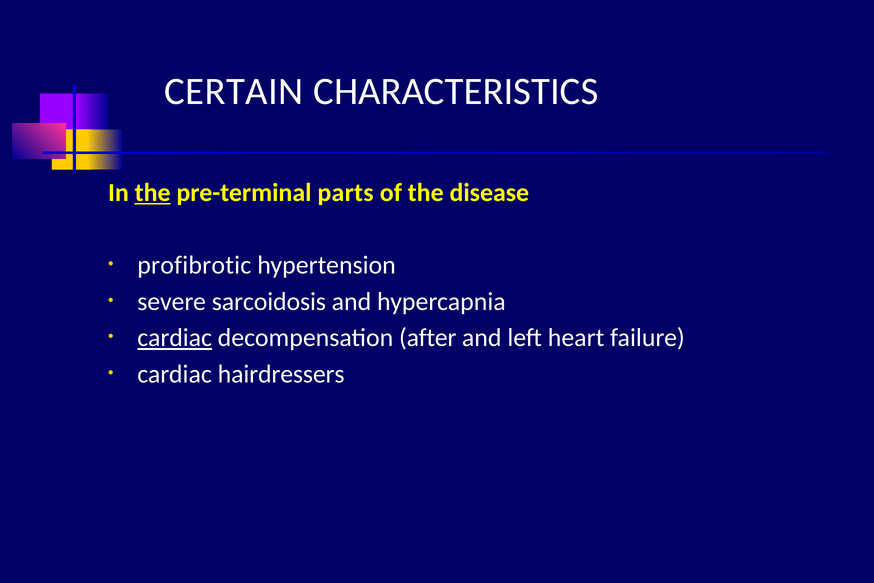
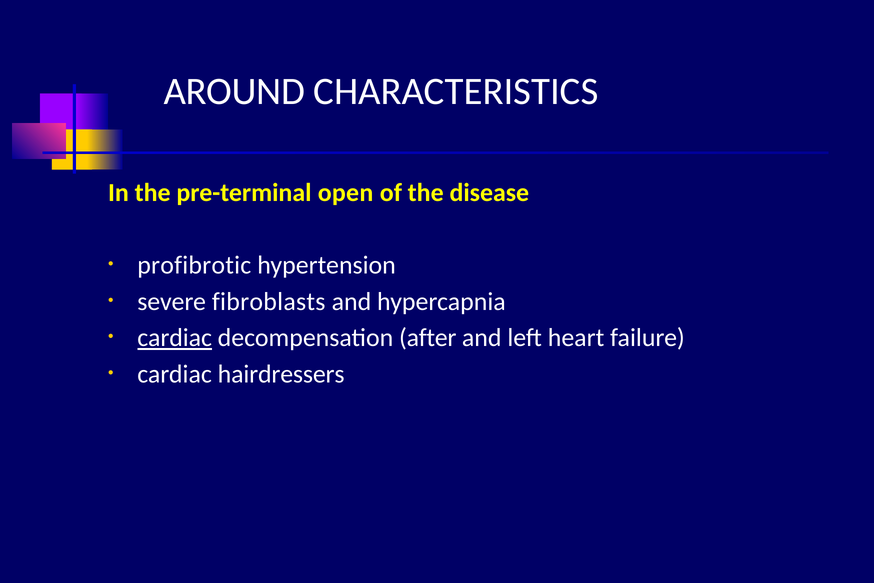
CERTAIN: CERTAIN -> AROUND (234, 91)
the underline: present -> none (153, 193)
parts: parts -> open (346, 193)
sarcoidosis: sarcoidosis -> fibroblasts (269, 301)
